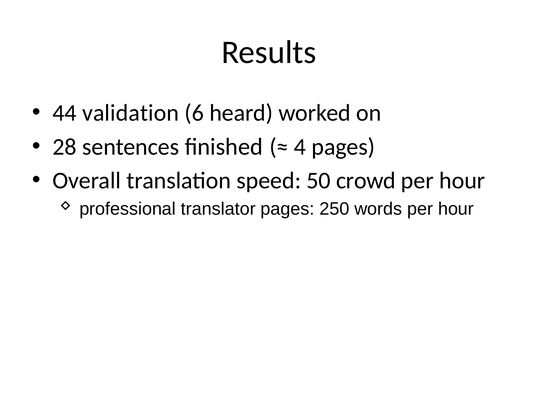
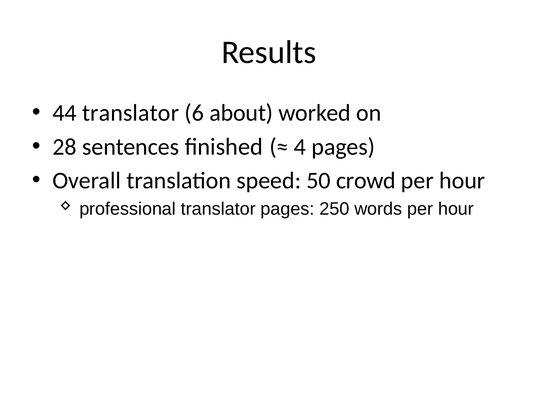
44 validation: validation -> translator (131, 113)
heard: heard -> about (241, 113)
